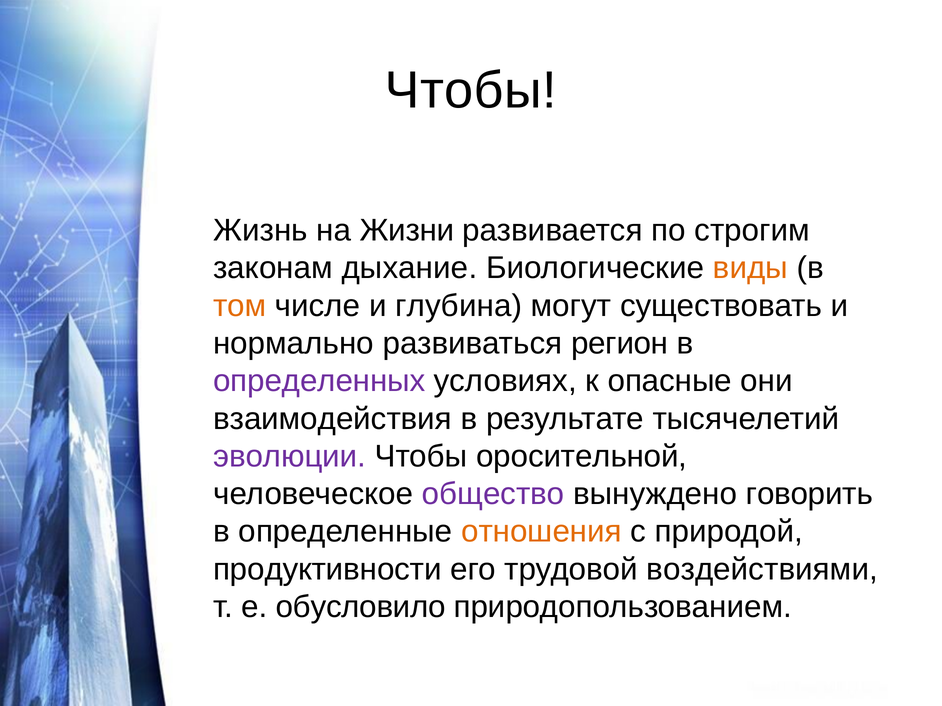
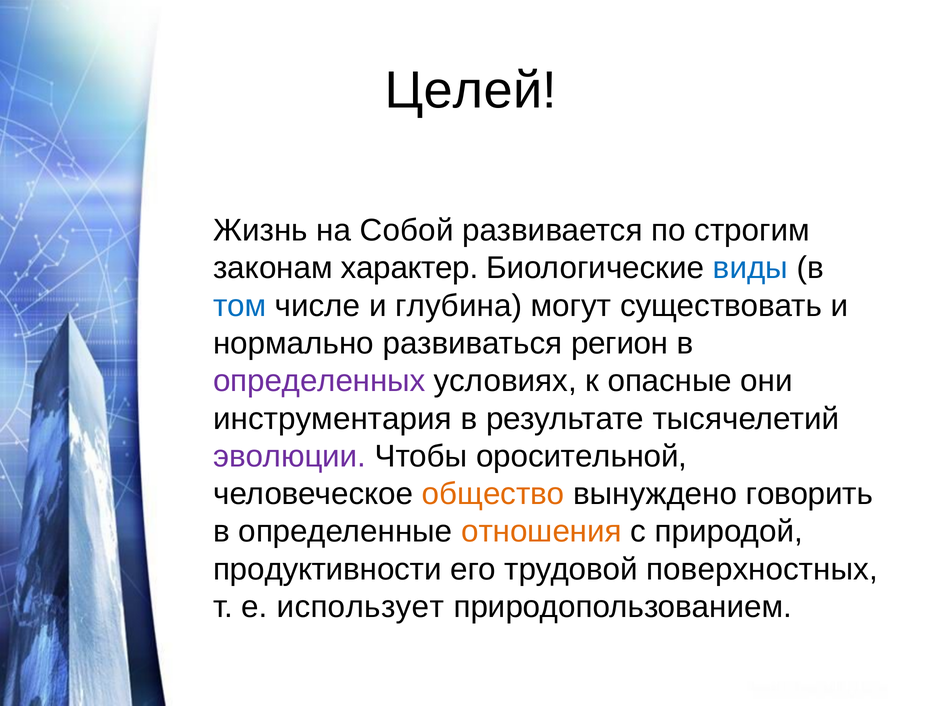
Чтобы: Чтобы -> Целей (471, 91)
Жизни: Жизни -> Собой (407, 231)
дыхание: дыхание -> характер (410, 268)
виды colour: orange -> blue (750, 268)
том colour: orange -> blue (240, 306)
взаимодействия: взаимодействия -> инструментария (332, 419)
общество colour: purple -> orange (493, 494)
воздействиями: воздействиями -> поверхностных (762, 570)
обусловило: обусловило -> использует (360, 607)
